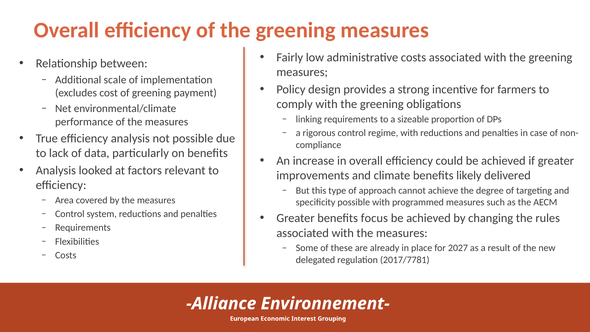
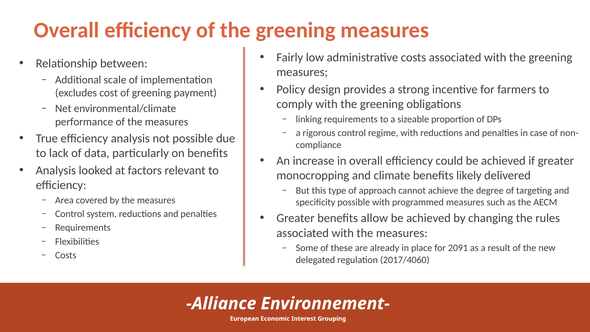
improvements: improvements -> monocropping (313, 175)
focus: focus -> allow (374, 218)
2027: 2027 -> 2091 (458, 248)
2017/7781: 2017/7781 -> 2017/4060 (405, 260)
